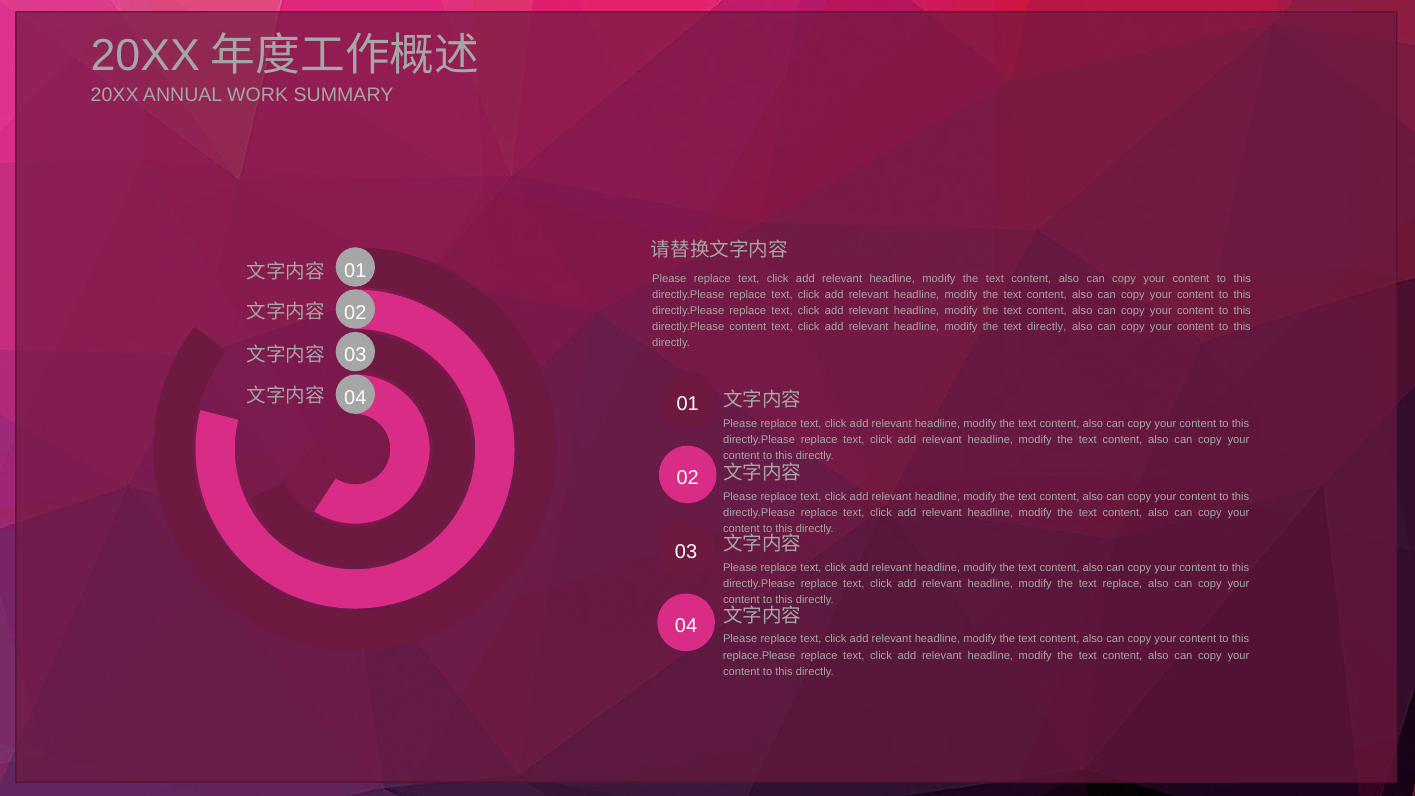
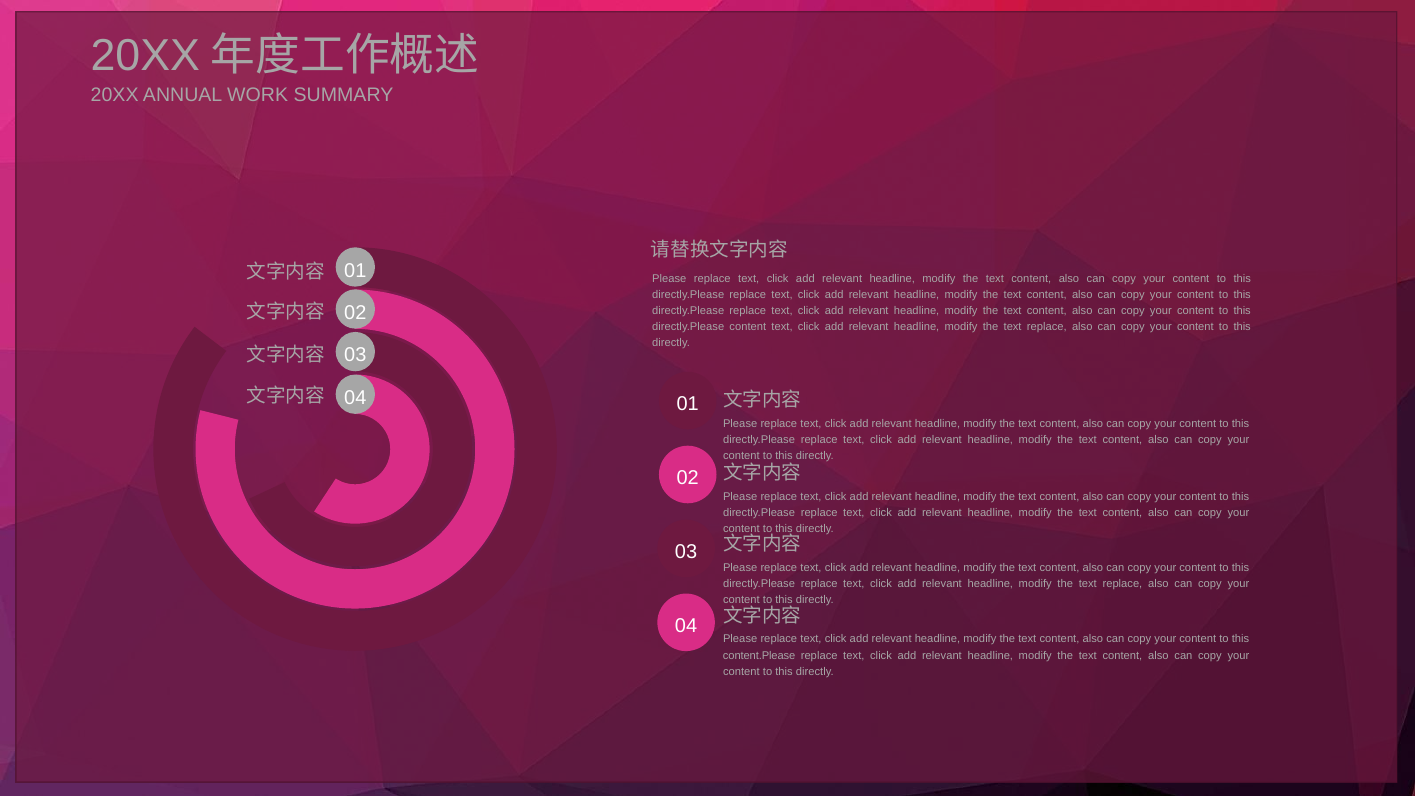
directly: directly -> replace (1047, 326)
replace.Please: replace.Please -> content.Please (759, 655)
